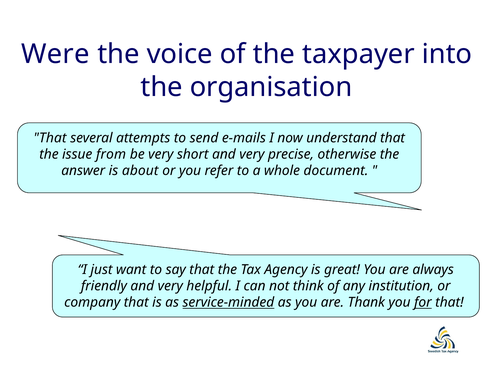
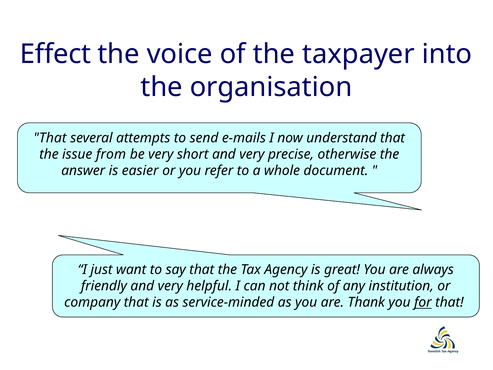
Were: Were -> Effect (56, 54)
about: about -> easier (140, 171)
service-minded underline: present -> none (228, 302)
